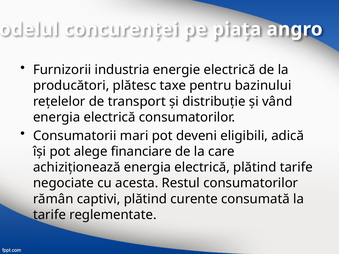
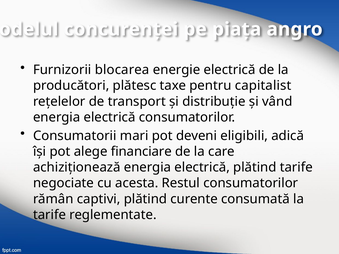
industria: industria -> blocarea (122, 70)
bazinului: bazinului -> capitalist (263, 86)
